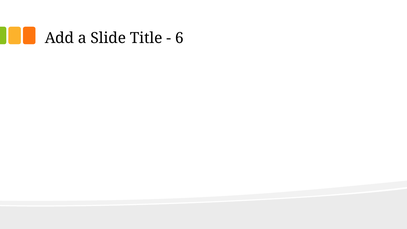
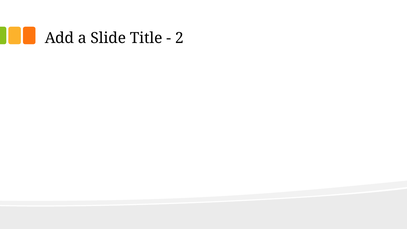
6: 6 -> 2 (179, 38)
